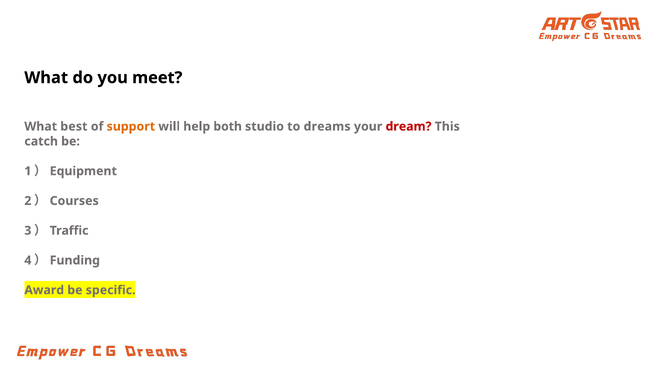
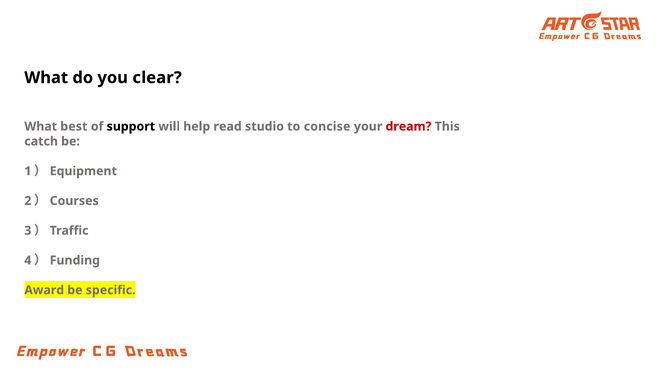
meet: meet -> clear (157, 78)
support colour: orange -> black (131, 126)
both: both -> read (228, 126)
dreams: dreams -> concise (327, 126)
